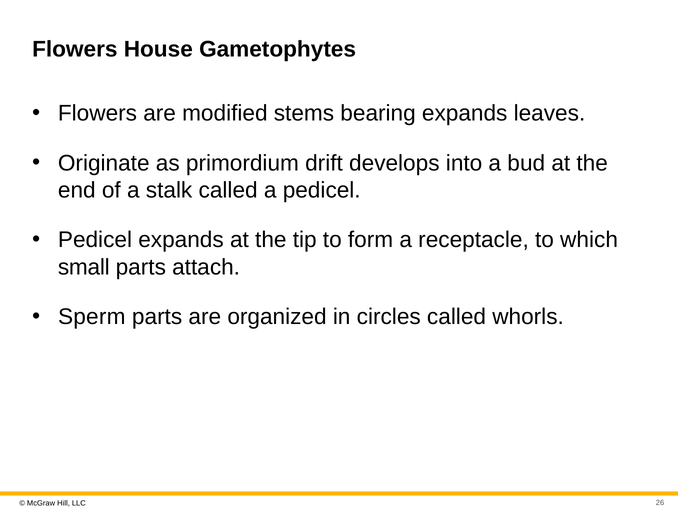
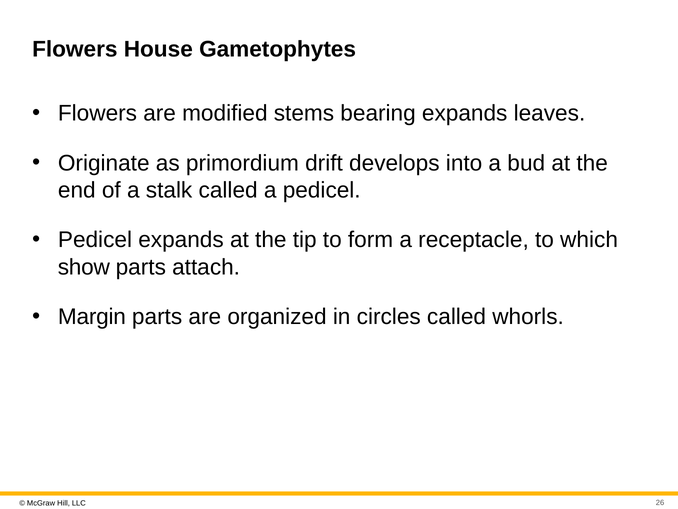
small: small -> show (84, 267)
Sperm: Sperm -> Margin (92, 317)
